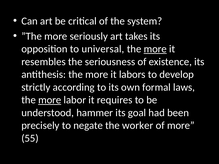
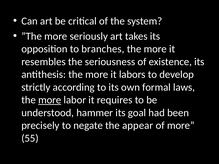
universal: universal -> branches (103, 49)
more underline: present -> none (155, 49)
worker: worker -> appear (138, 126)
